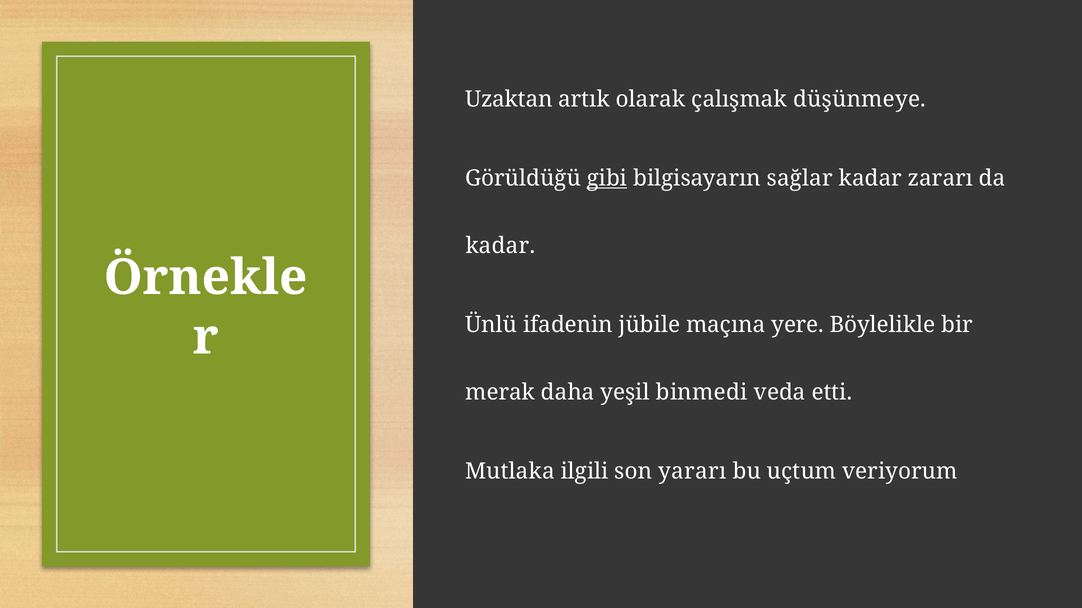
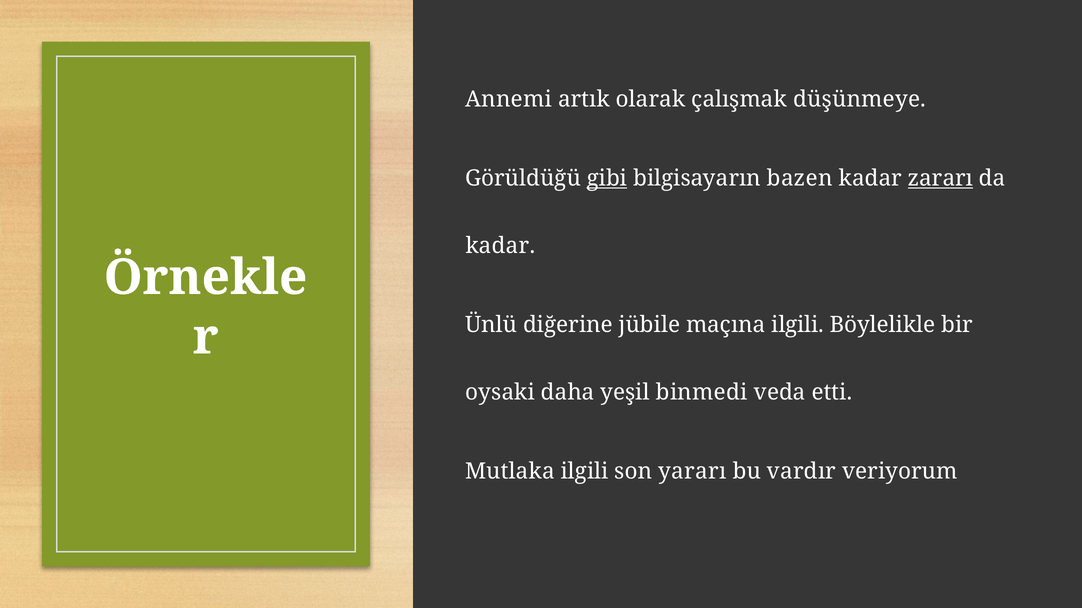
Uzaktan: Uzaktan -> Annemi (509, 100)
sağlar: sağlar -> bazen (800, 179)
zararı underline: none -> present (940, 179)
ifadenin: ifadenin -> diğerine (568, 325)
maçına yere: yere -> ilgili (798, 325)
merak: merak -> oysaki (500, 393)
uçtum: uçtum -> vardır (801, 472)
